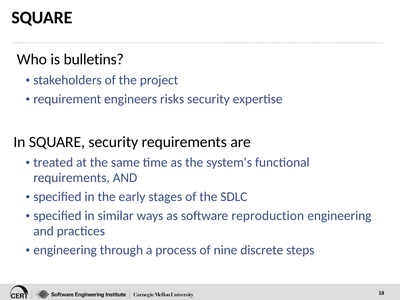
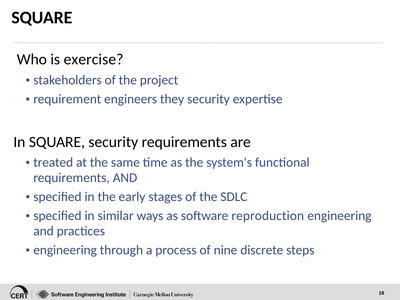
bulletins: bulletins -> exercise (94, 60)
risks: risks -> they (172, 99)
